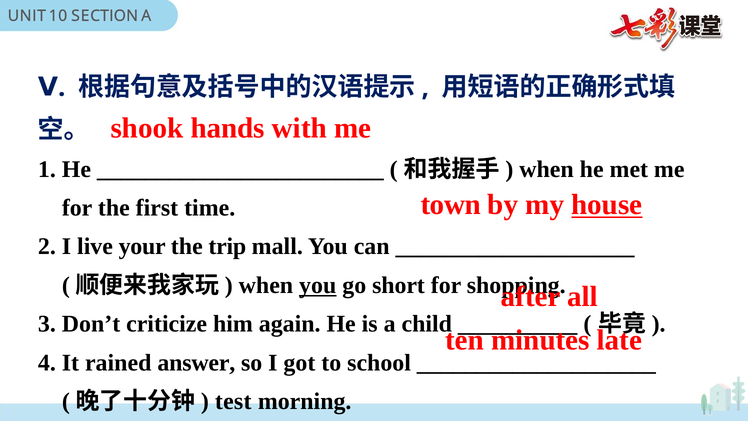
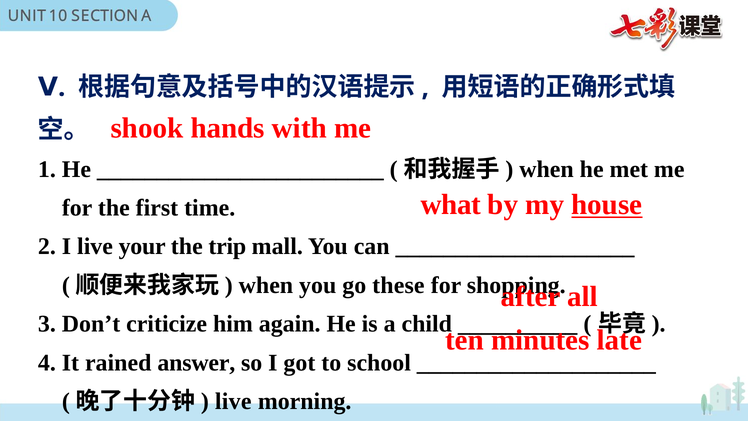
town: town -> what (451, 205)
you underline: present -> none (318, 285)
short: short -> these (398, 285)
test: test -> live (233, 401)
